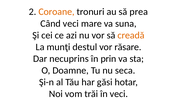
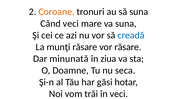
să prea: prea -> suna (139, 12)
creadă colour: orange -> blue (131, 35)
munţi destul: destul -> răsare (85, 47)
necuprins: necuprins -> minunată (69, 59)
prin: prin -> ziua (108, 59)
